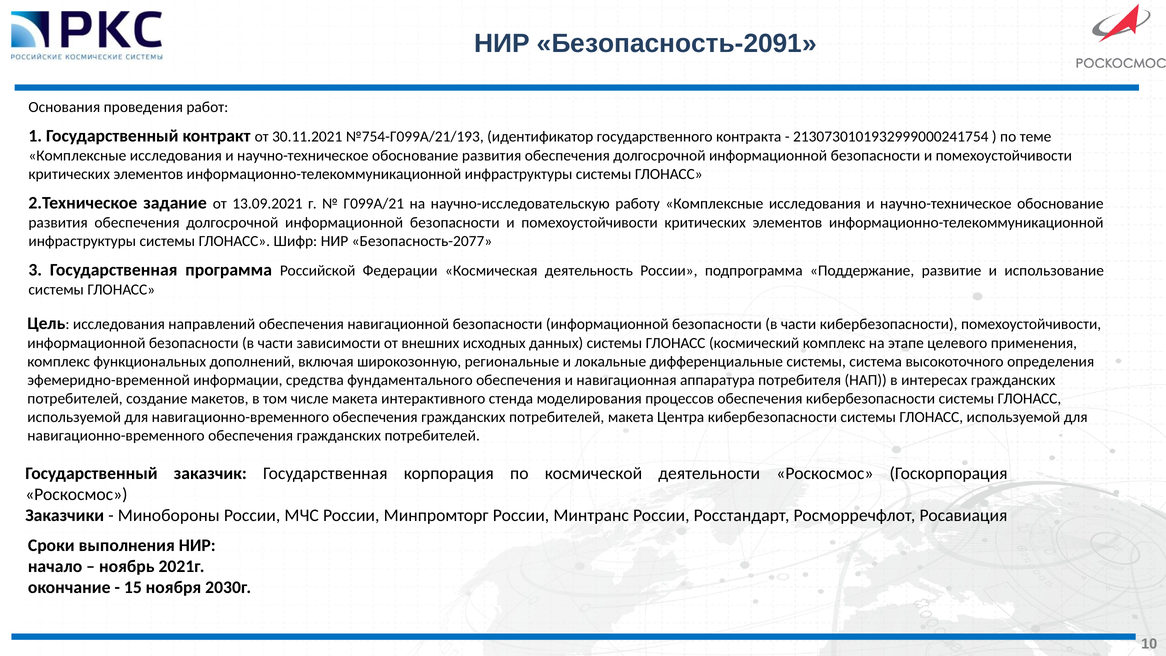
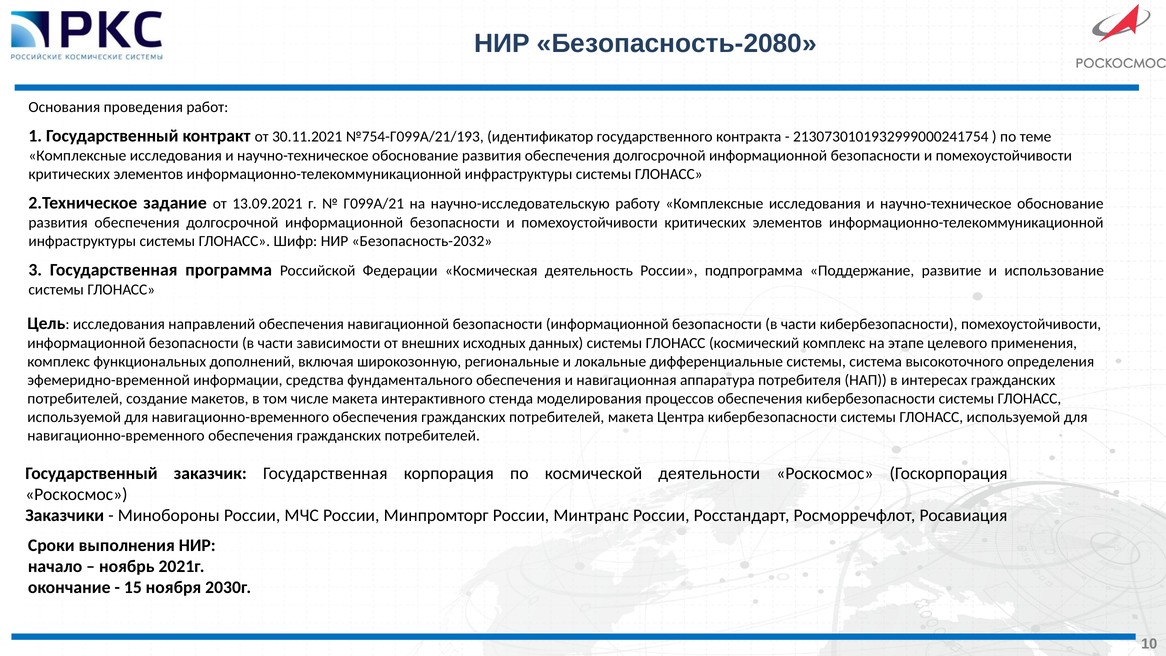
Безопасность-2091: Безопасность-2091 -> Безопасность-2080 (677, 44)
Безопасность-2077: Безопасность-2077 -> Безопасность-2032 (422, 241)
